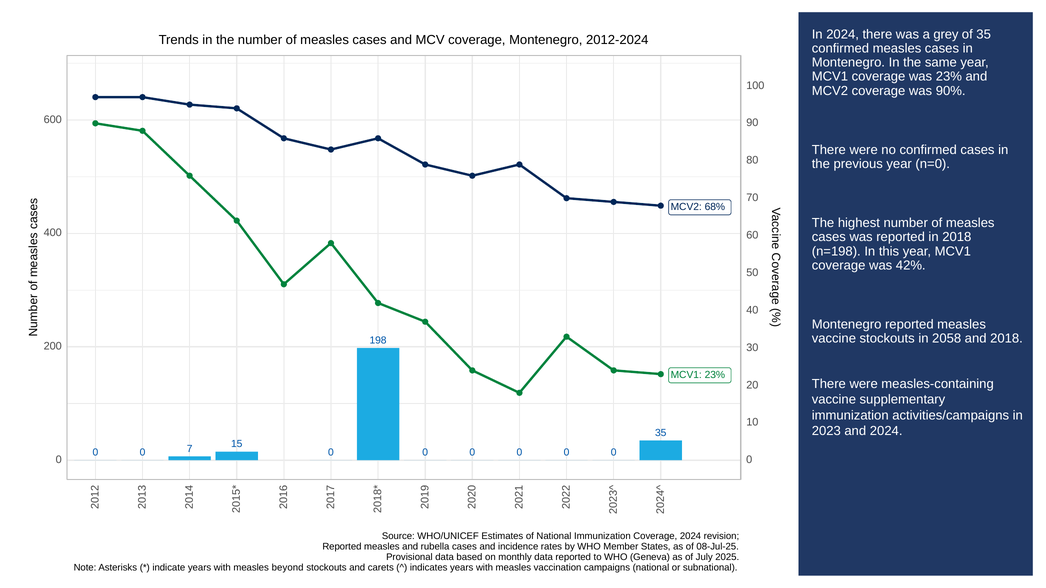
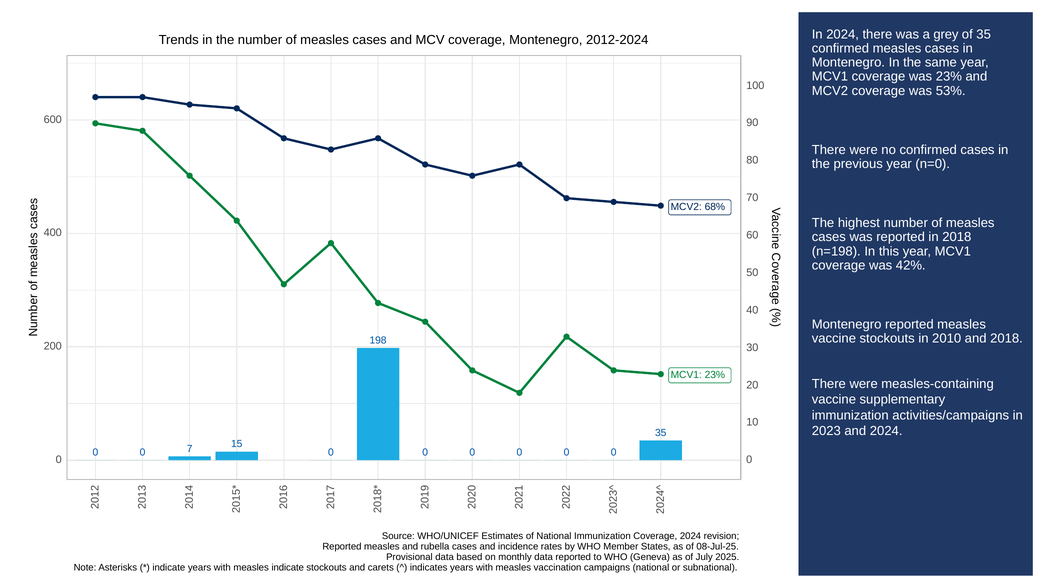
90%: 90% -> 53% (951, 91)
2058: 2058 -> 2010 (947, 339)
measles beyond: beyond -> indicate (288, 568)
